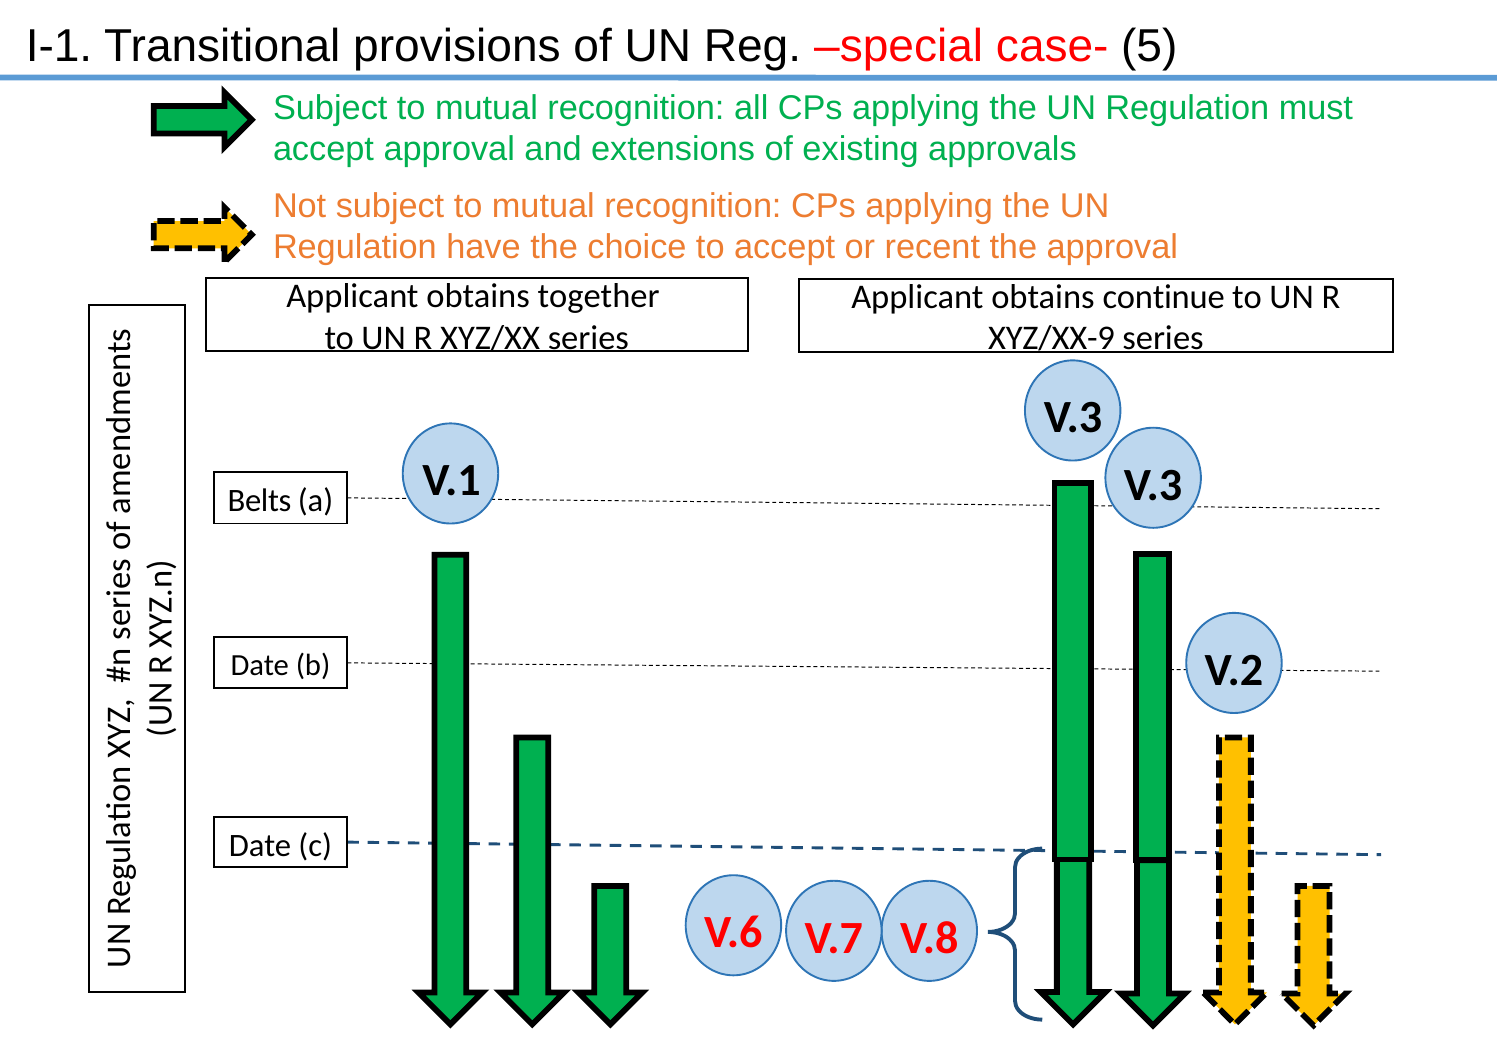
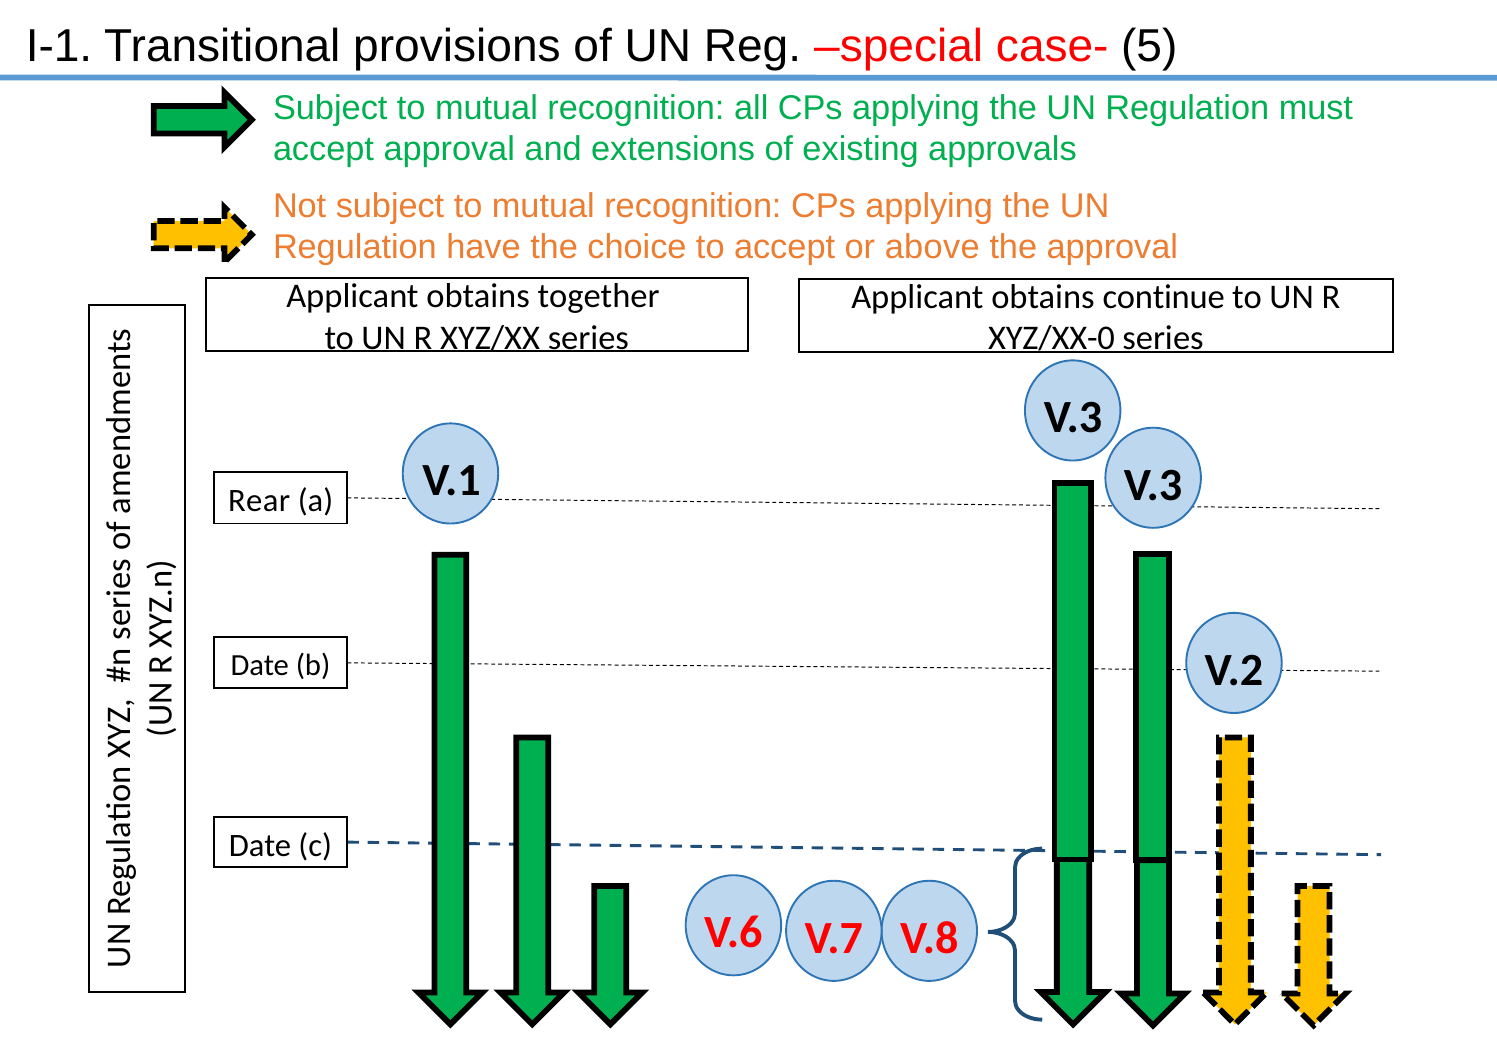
recent: recent -> above (932, 247)
XYZ/XX-9: XYZ/XX-9 -> XYZ/XX-0 (1051, 338)
Belts: Belts -> Rear (259, 501)
